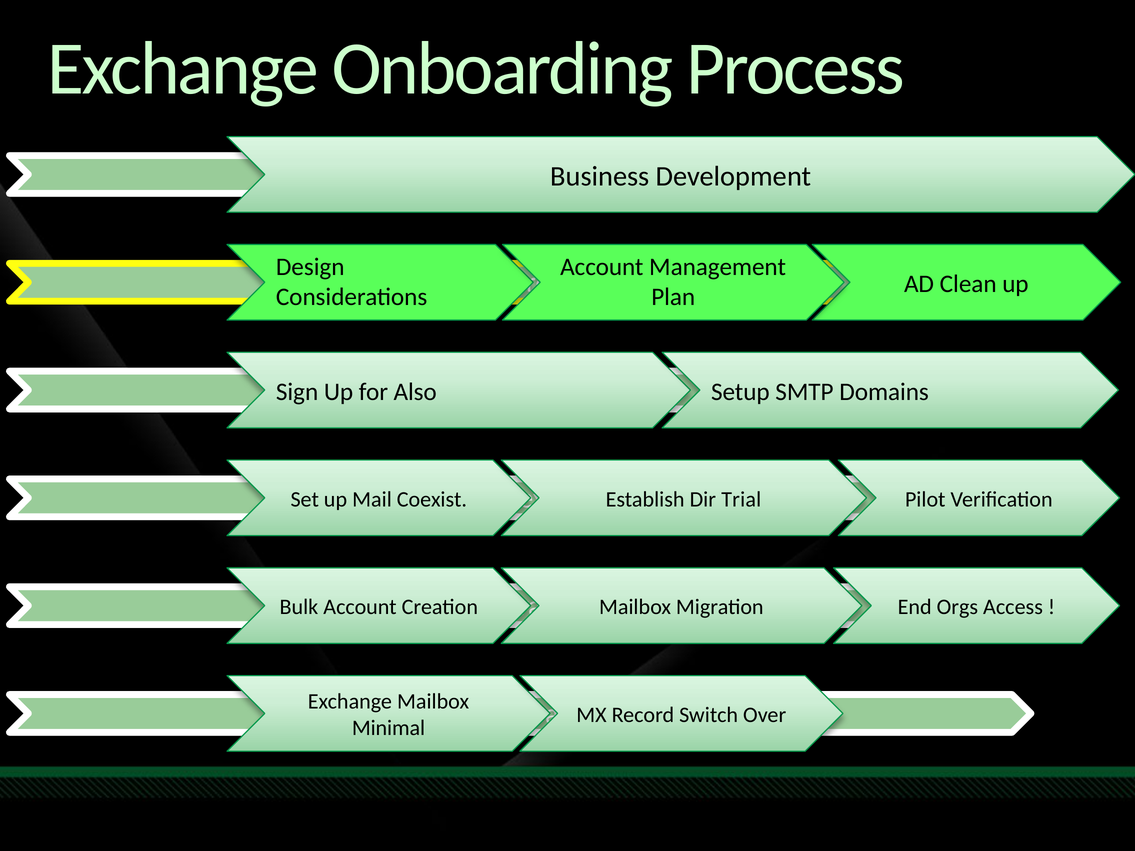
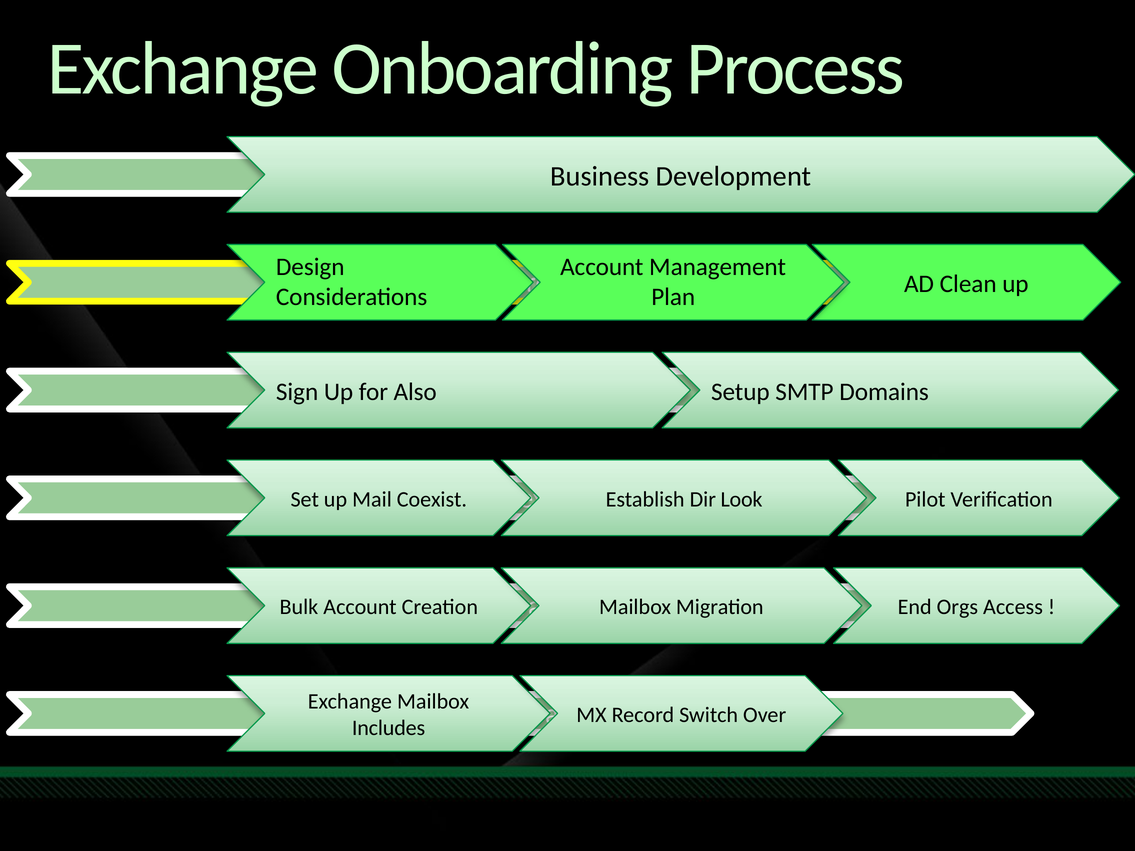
Trial: Trial -> Look (741, 500)
Minimal: Minimal -> Includes (389, 728)
